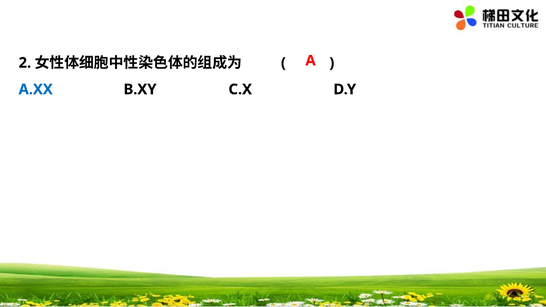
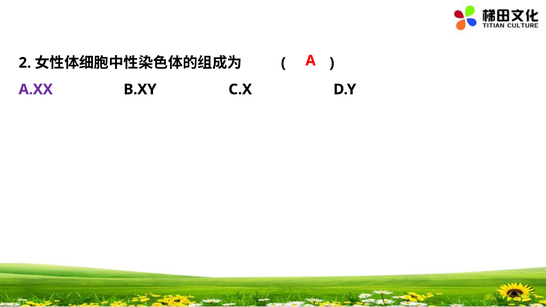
A.XX colour: blue -> purple (36, 89)
